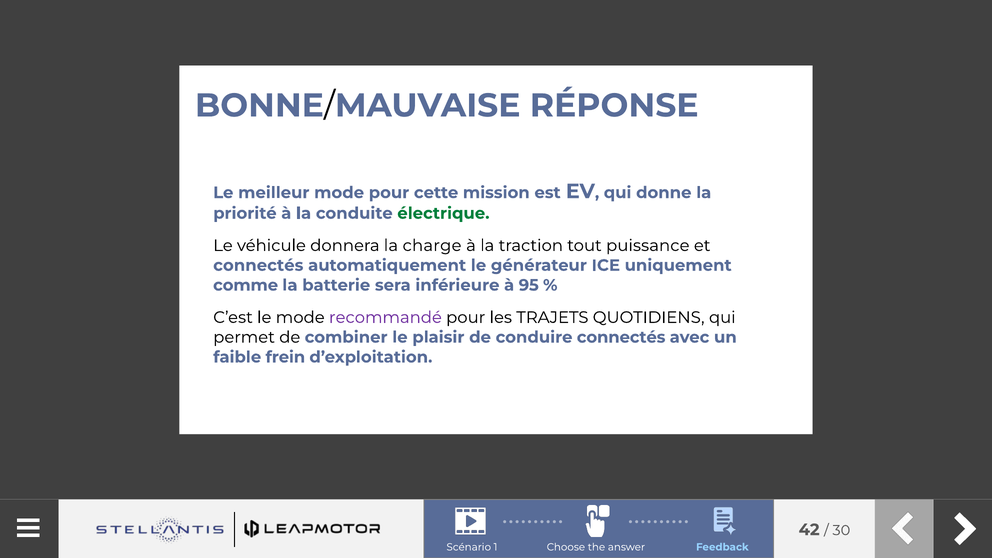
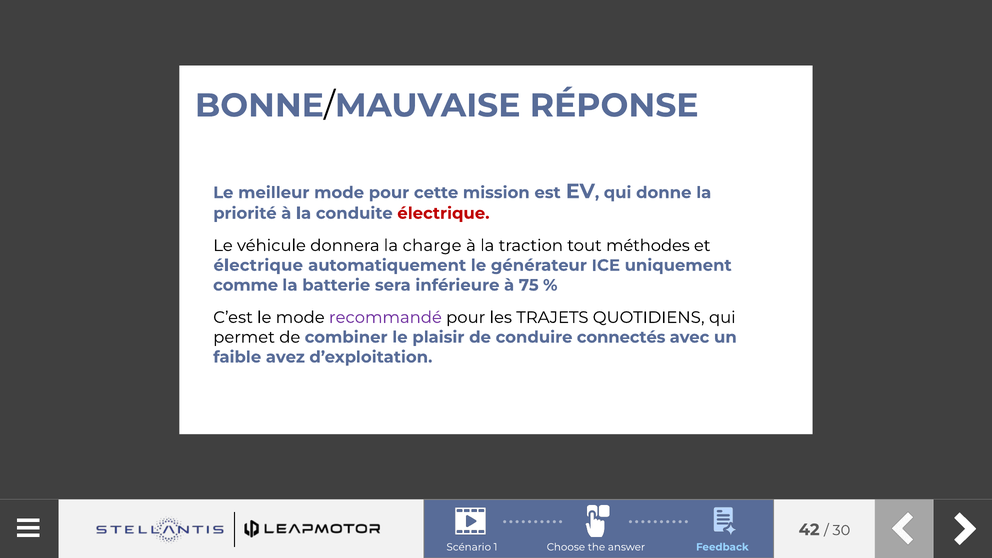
électrique colour: green -> red (443, 213)
puissance: puissance -> méthodes (648, 246)
connectés: connectés -> électrique (258, 265)
95: 95 -> 75 (529, 285)
frein: frein -> avez (285, 357)
